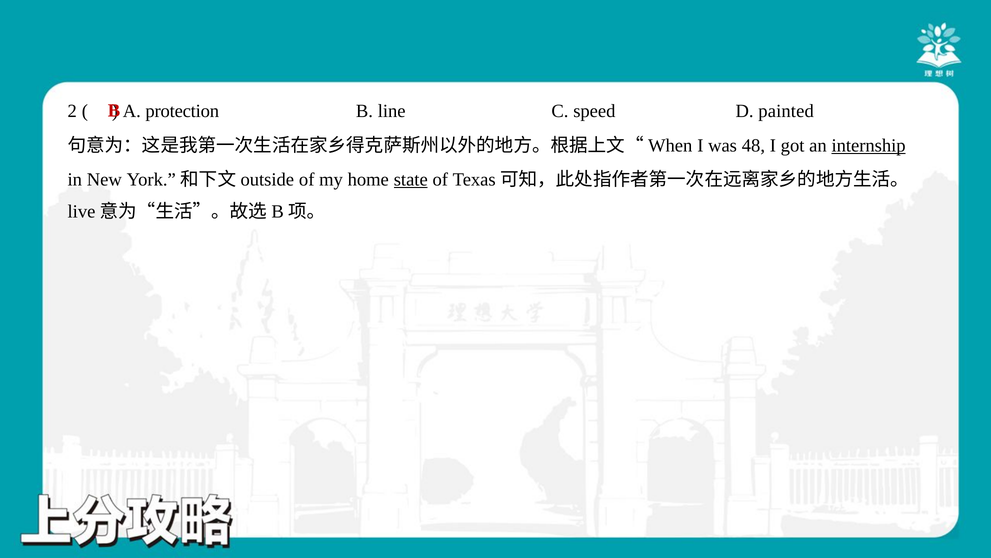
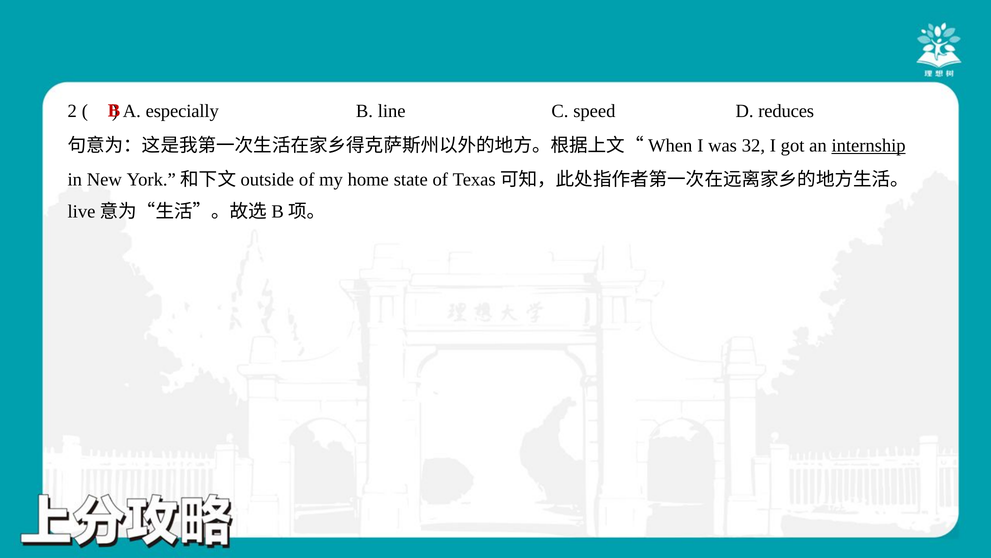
protection: protection -> especially (182, 111)
painted: painted -> reduces (786, 111)
48: 48 -> 32 (753, 145)
state underline: present -> none (411, 179)
